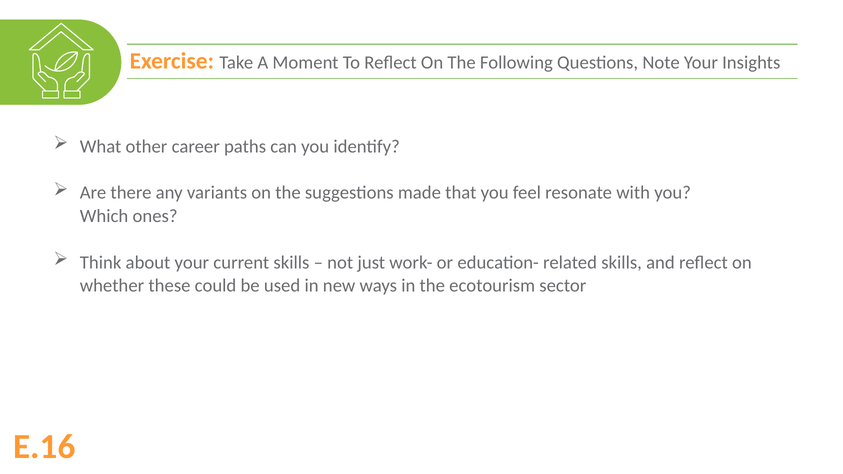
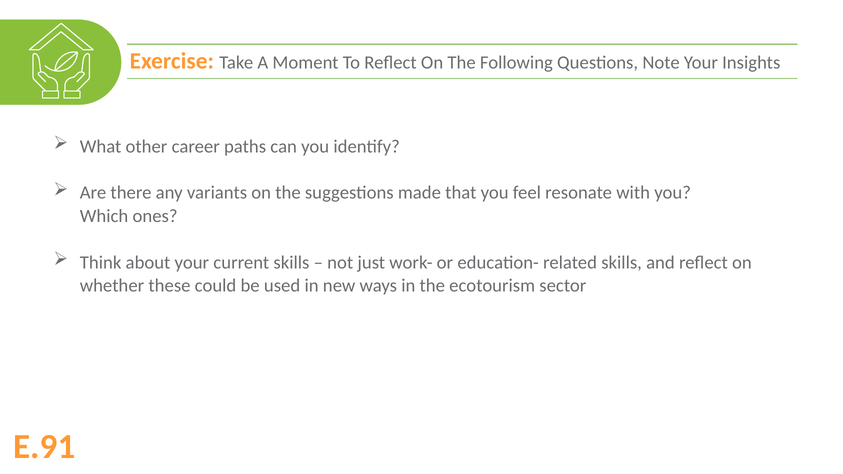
E.16: E.16 -> E.91 (44, 447)
